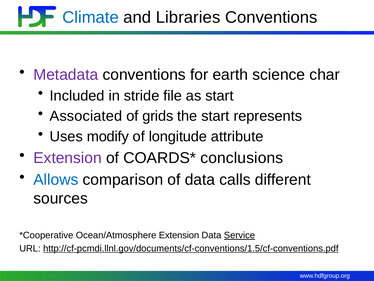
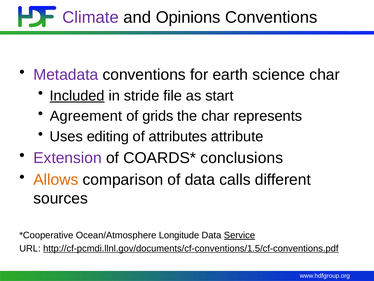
Climate colour: blue -> purple (91, 17)
Libraries: Libraries -> Opinions (188, 17)
Included underline: none -> present (77, 96)
Associated: Associated -> Agreement (86, 116)
the start: start -> char (215, 116)
modify: modify -> editing (108, 136)
longitude: longitude -> attributes (178, 136)
Allows colour: blue -> orange (56, 179)
Ocean/Atmosphere Extension: Extension -> Longitude (179, 235)
